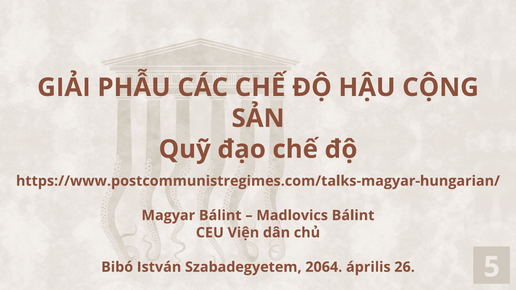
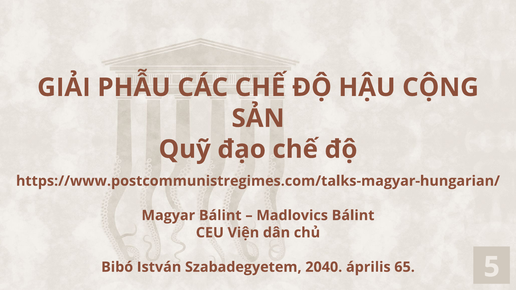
2064: 2064 -> 2040 (324, 267)
26: 26 -> 65 (405, 267)
